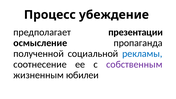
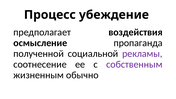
презентации: презентации -> воздействия (136, 32)
рекламы colour: blue -> purple (142, 54)
юбилеи: юбилеи -> обычно (82, 75)
